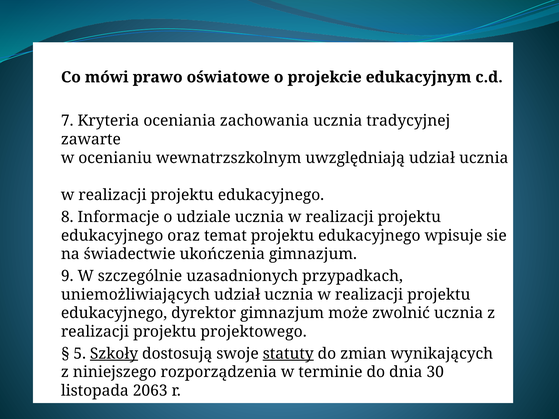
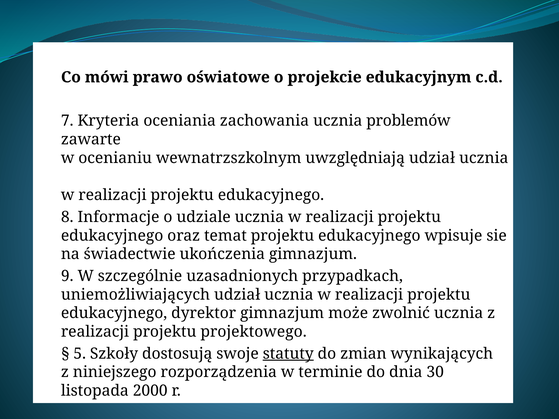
tradycyjnej: tradycyjnej -> problemów (408, 121)
Szkoły underline: present -> none (114, 354)
2063: 2063 -> 2000 (150, 391)
